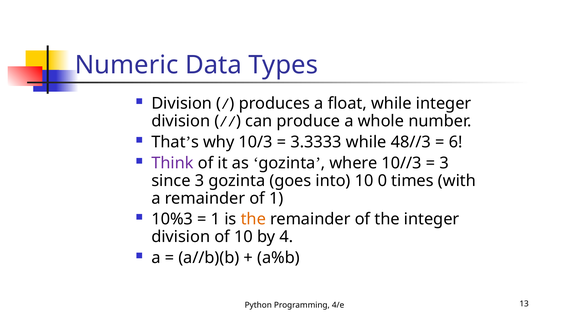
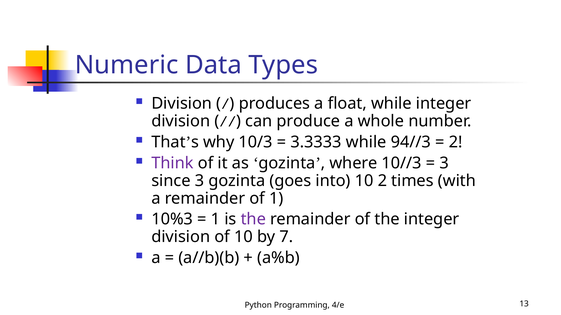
48//3: 48//3 -> 94//3 (411, 142)
6: 6 -> 2 (456, 142)
10 0: 0 -> 2 (382, 181)
the colour: orange -> purple (253, 220)
4: 4 -> 7 (286, 237)
